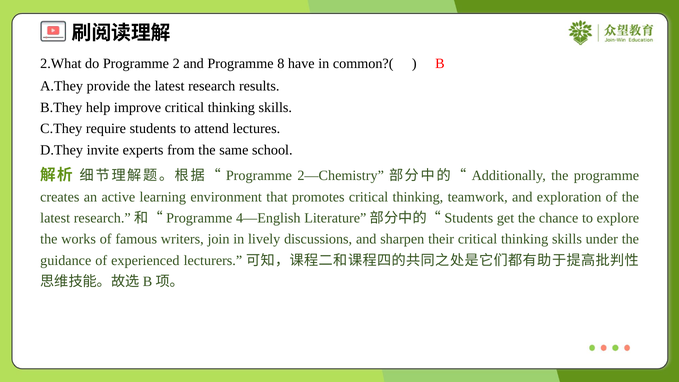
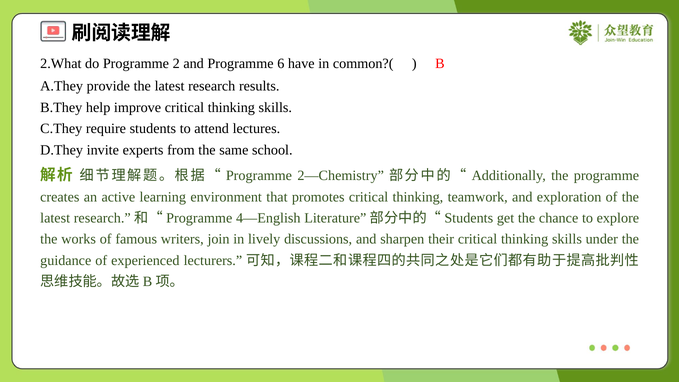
8: 8 -> 6 (281, 64)
